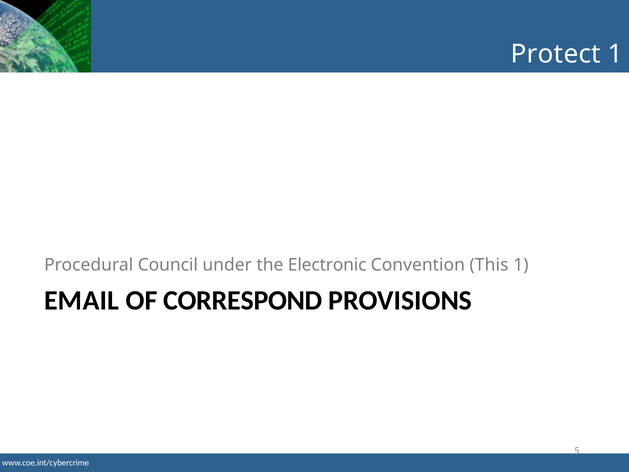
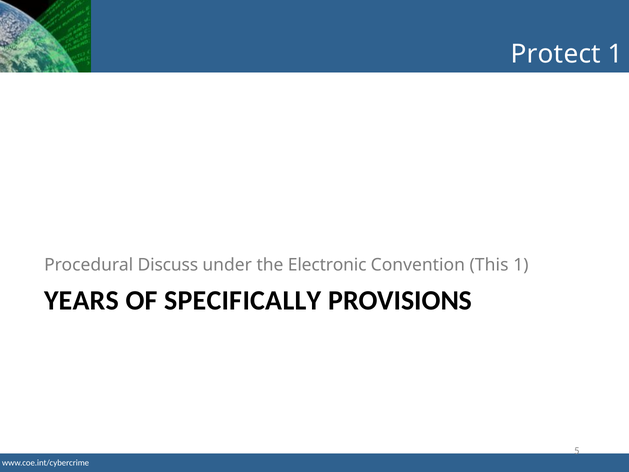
Council: Council -> Discuss (168, 265)
EMAIL: EMAIL -> YEARS (82, 301)
CORRESPOND: CORRESPOND -> SPECIFICALLY (243, 301)
